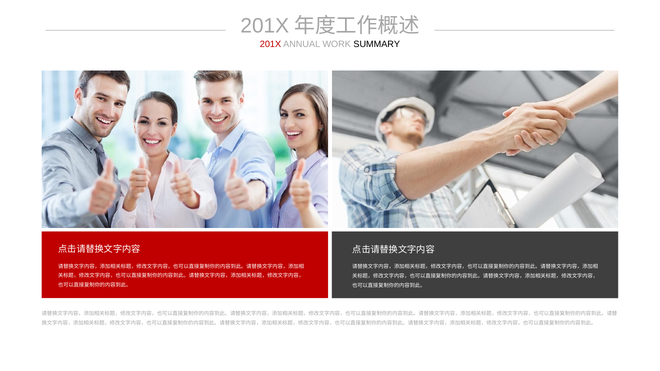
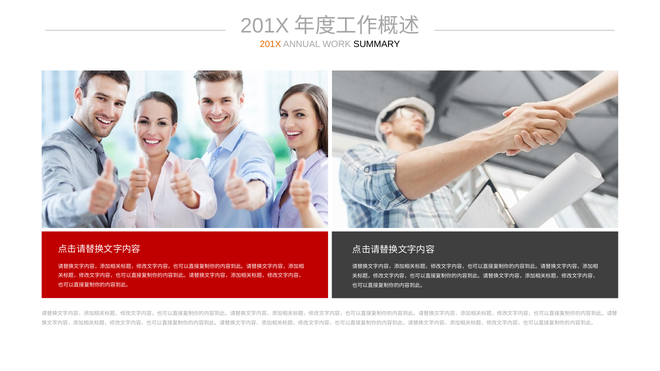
201X colour: red -> orange (270, 44)
